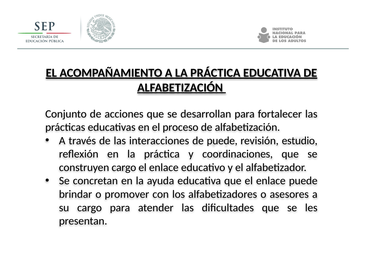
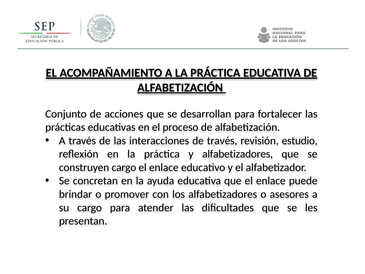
de puede: puede -> través (222, 140)
y coordinaciones: coordinaciones -> alfabetizadores (238, 154)
